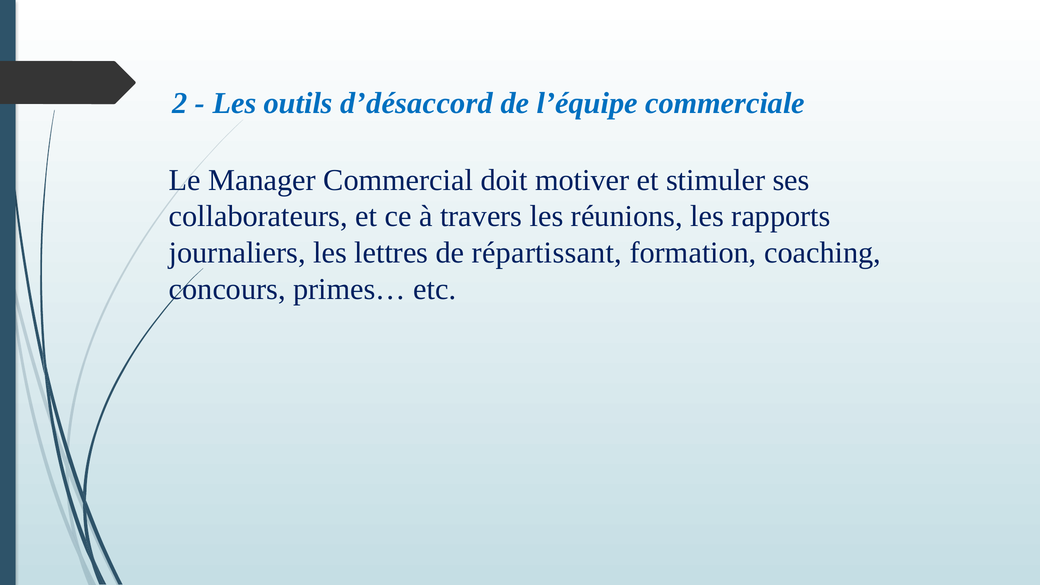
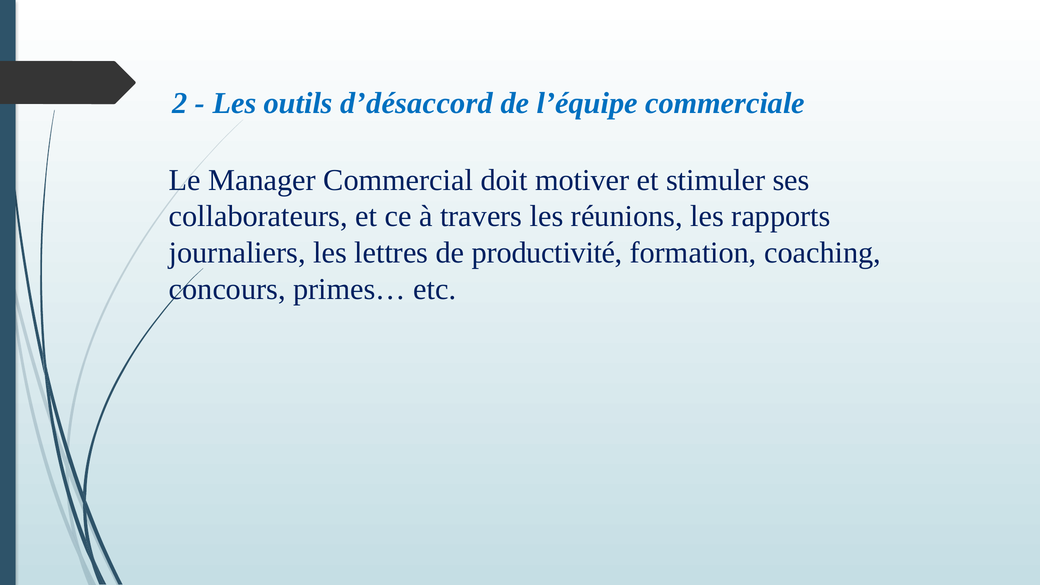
répartissant: répartissant -> productivité (547, 253)
